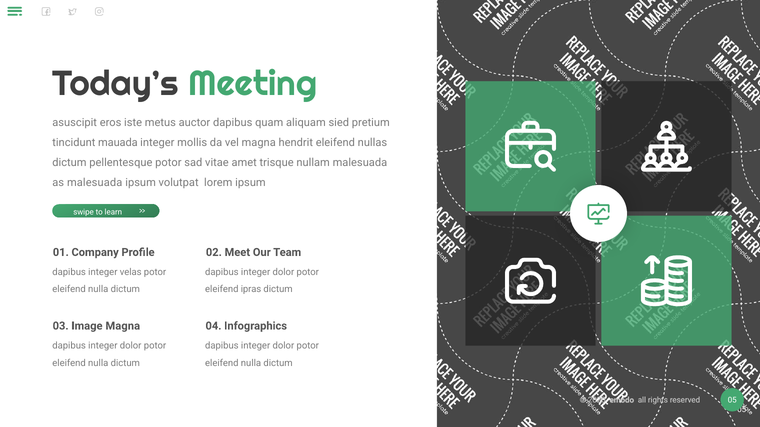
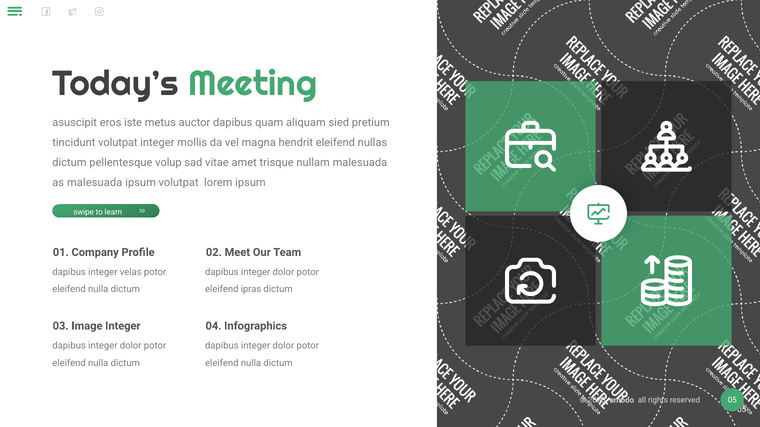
tincidunt mauada: mauada -> volutpat (118, 143)
pellentesque potor: potor -> volup (168, 163)
Image Magna: Magna -> Integer (123, 326)
